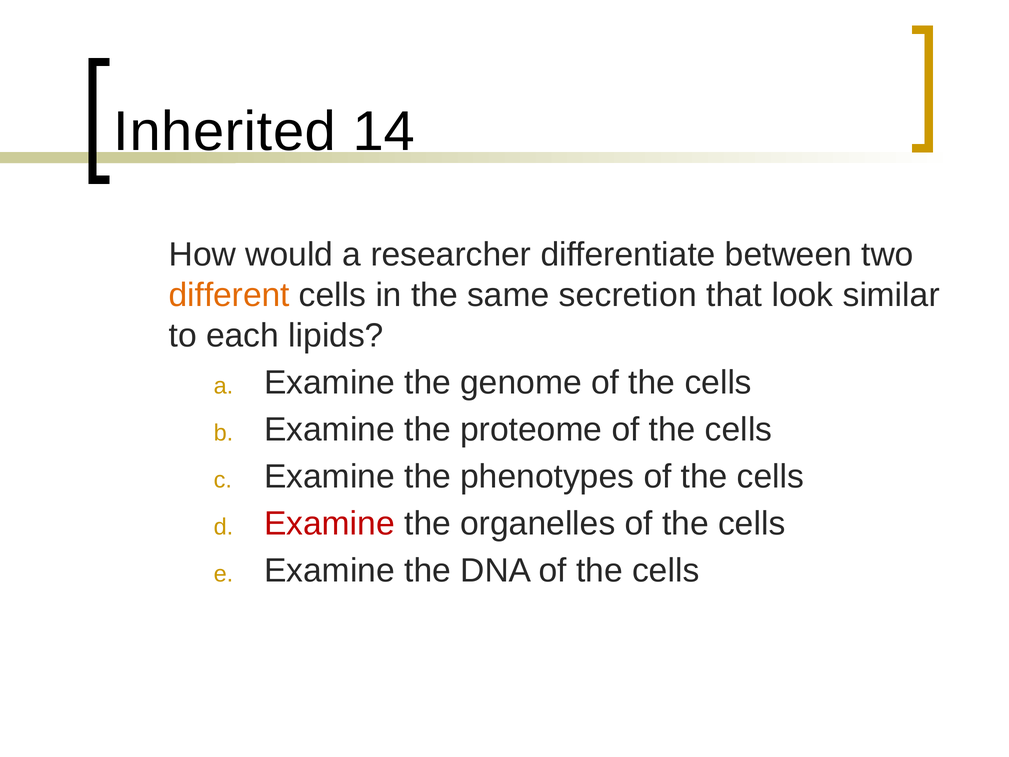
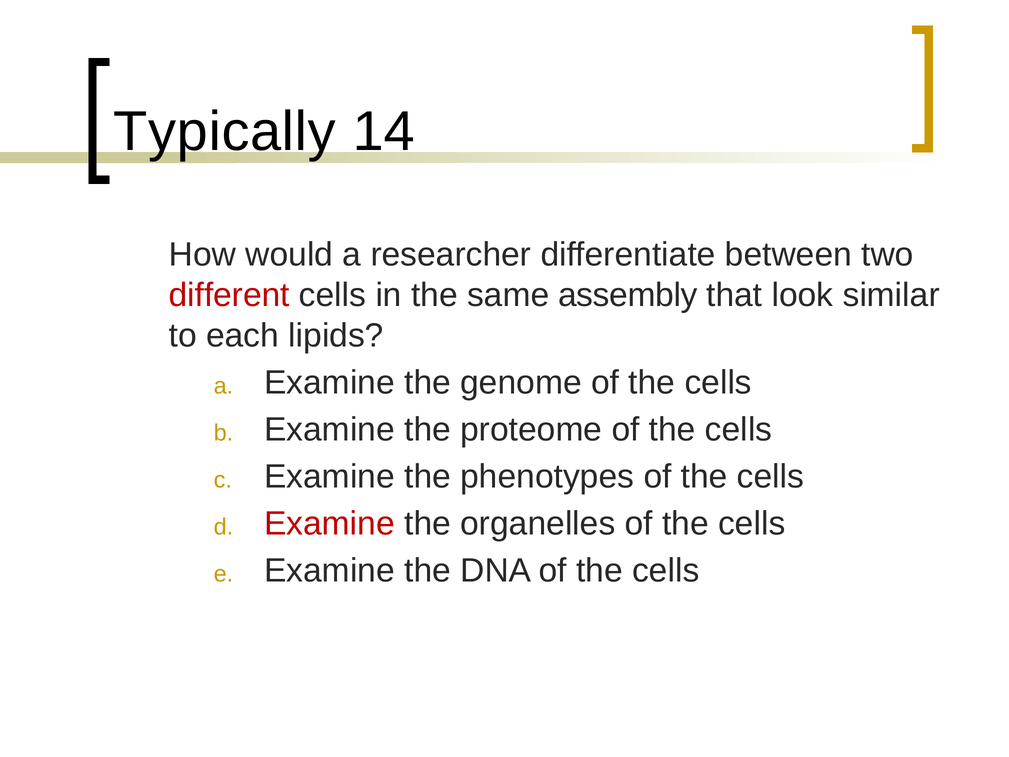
Inherited: Inherited -> Typically (225, 132)
different colour: orange -> red (229, 295)
secretion: secretion -> assembly (628, 295)
